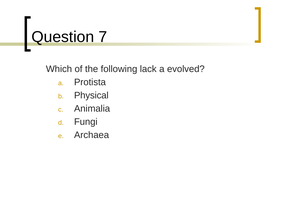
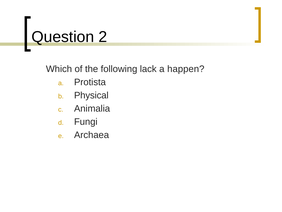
7: 7 -> 2 (103, 37)
evolved: evolved -> happen (186, 69)
